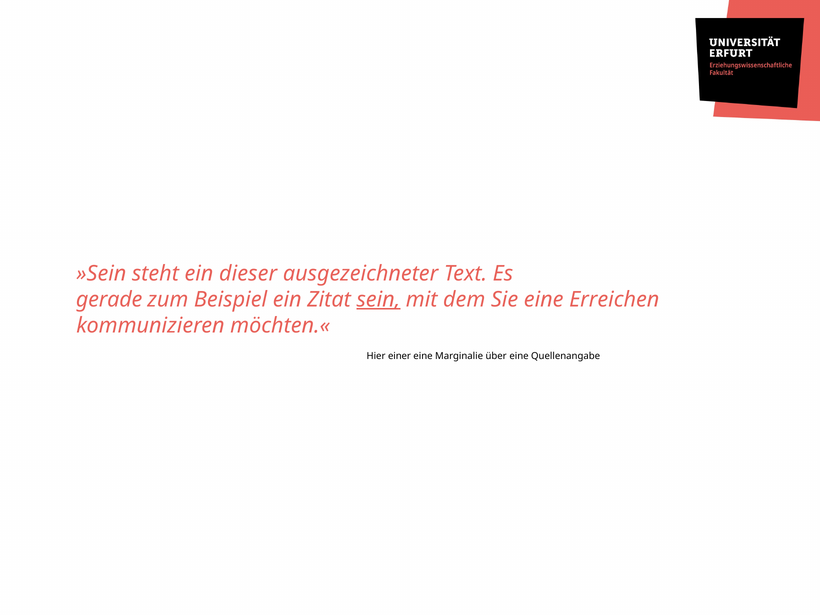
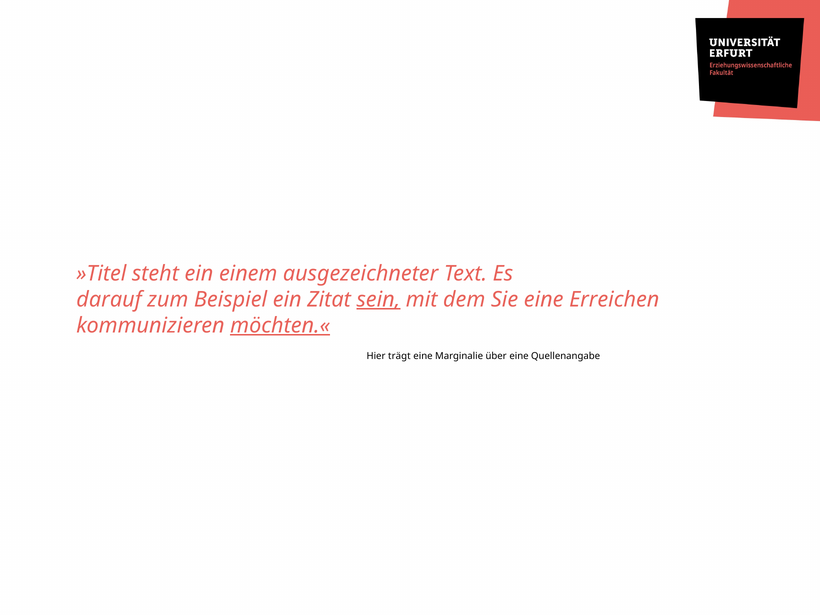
»Sein: »Sein -> »Titel (101, 273)
dieser: dieser -> einem (248, 273)
gerade: gerade -> darauf (109, 299)
möchten.« underline: none -> present (280, 325)
einer: einer -> trägt (399, 356)
